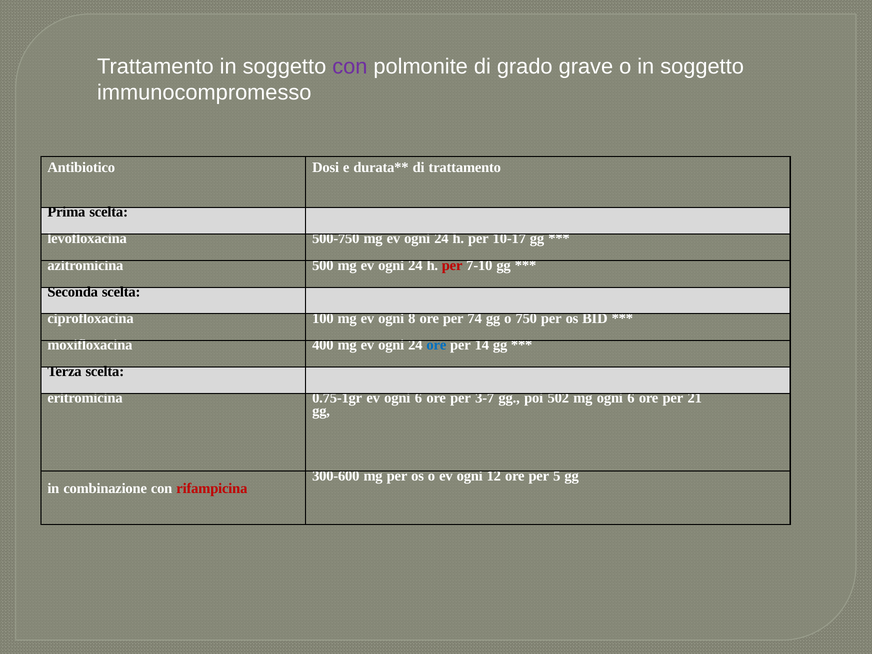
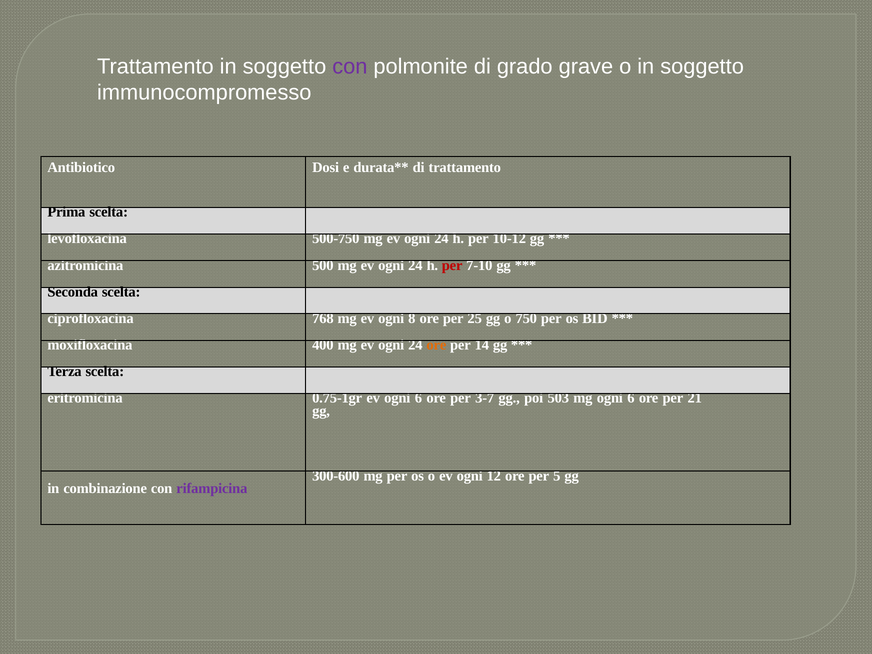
10-17: 10-17 -> 10-12 (509, 239)
100: 100 -> 768 (323, 318)
74: 74 -> 25 (475, 318)
ore colour: blue -> orange (436, 345)
502: 502 -> 503 (558, 398)
rifampicina colour: red -> purple (212, 488)
